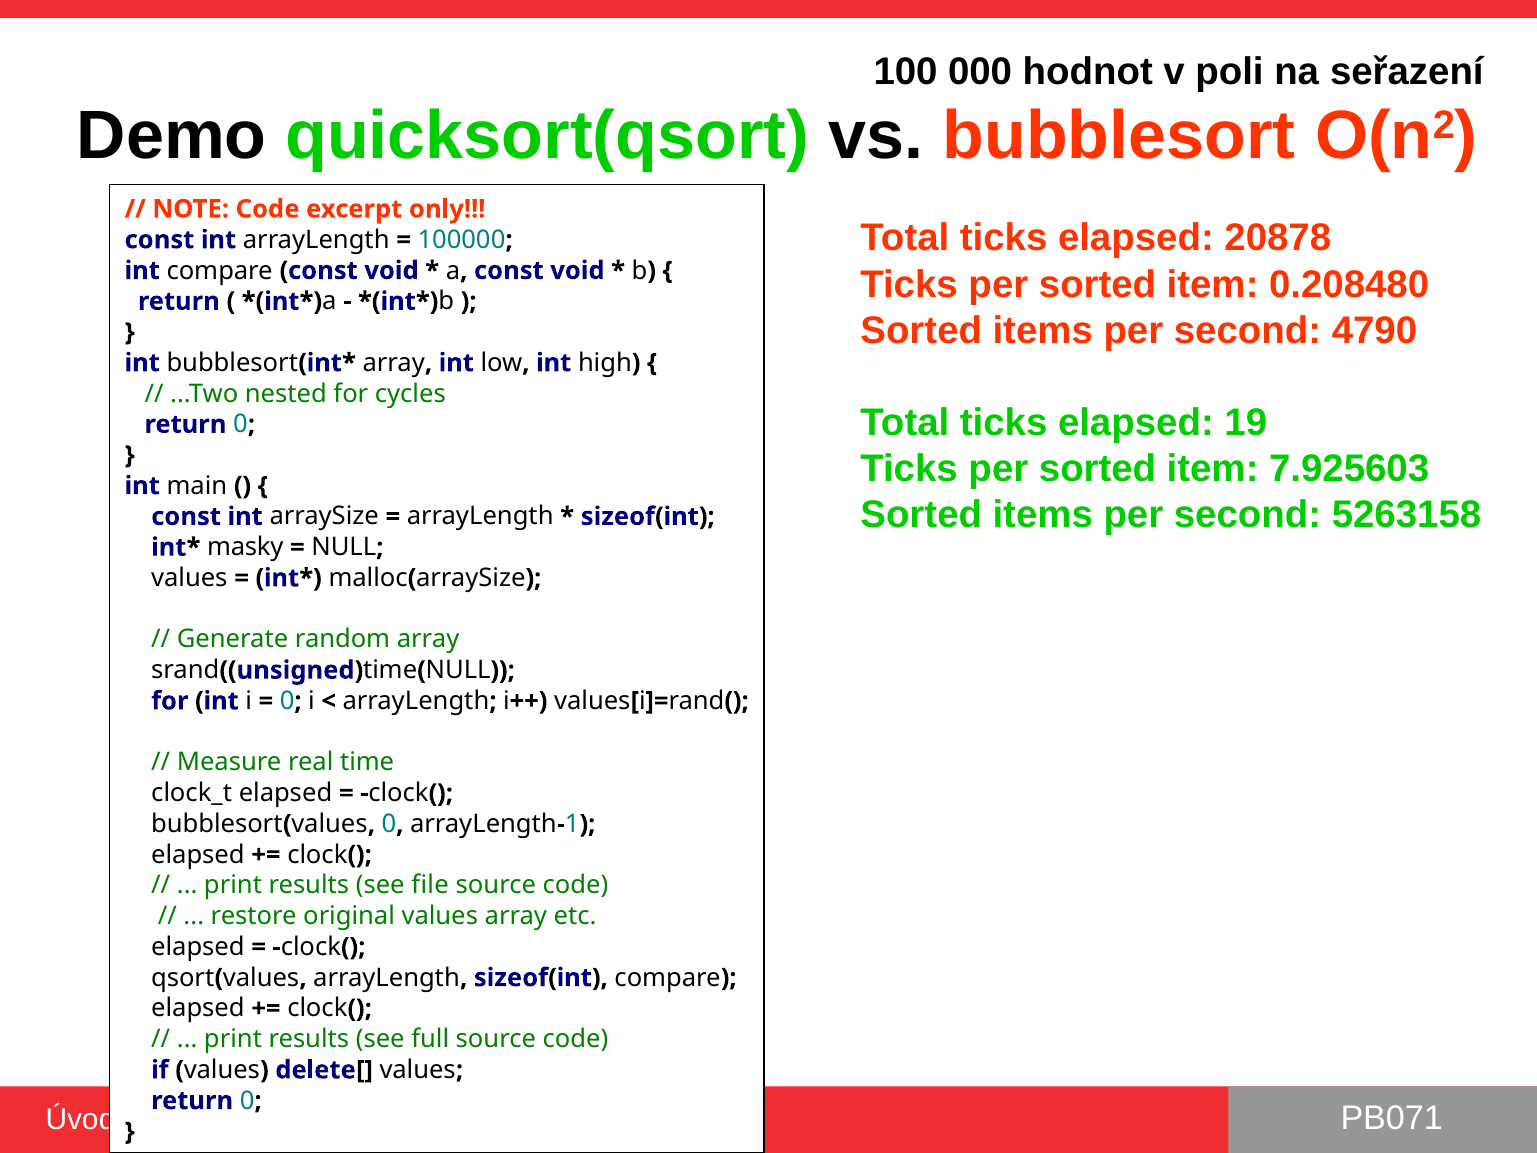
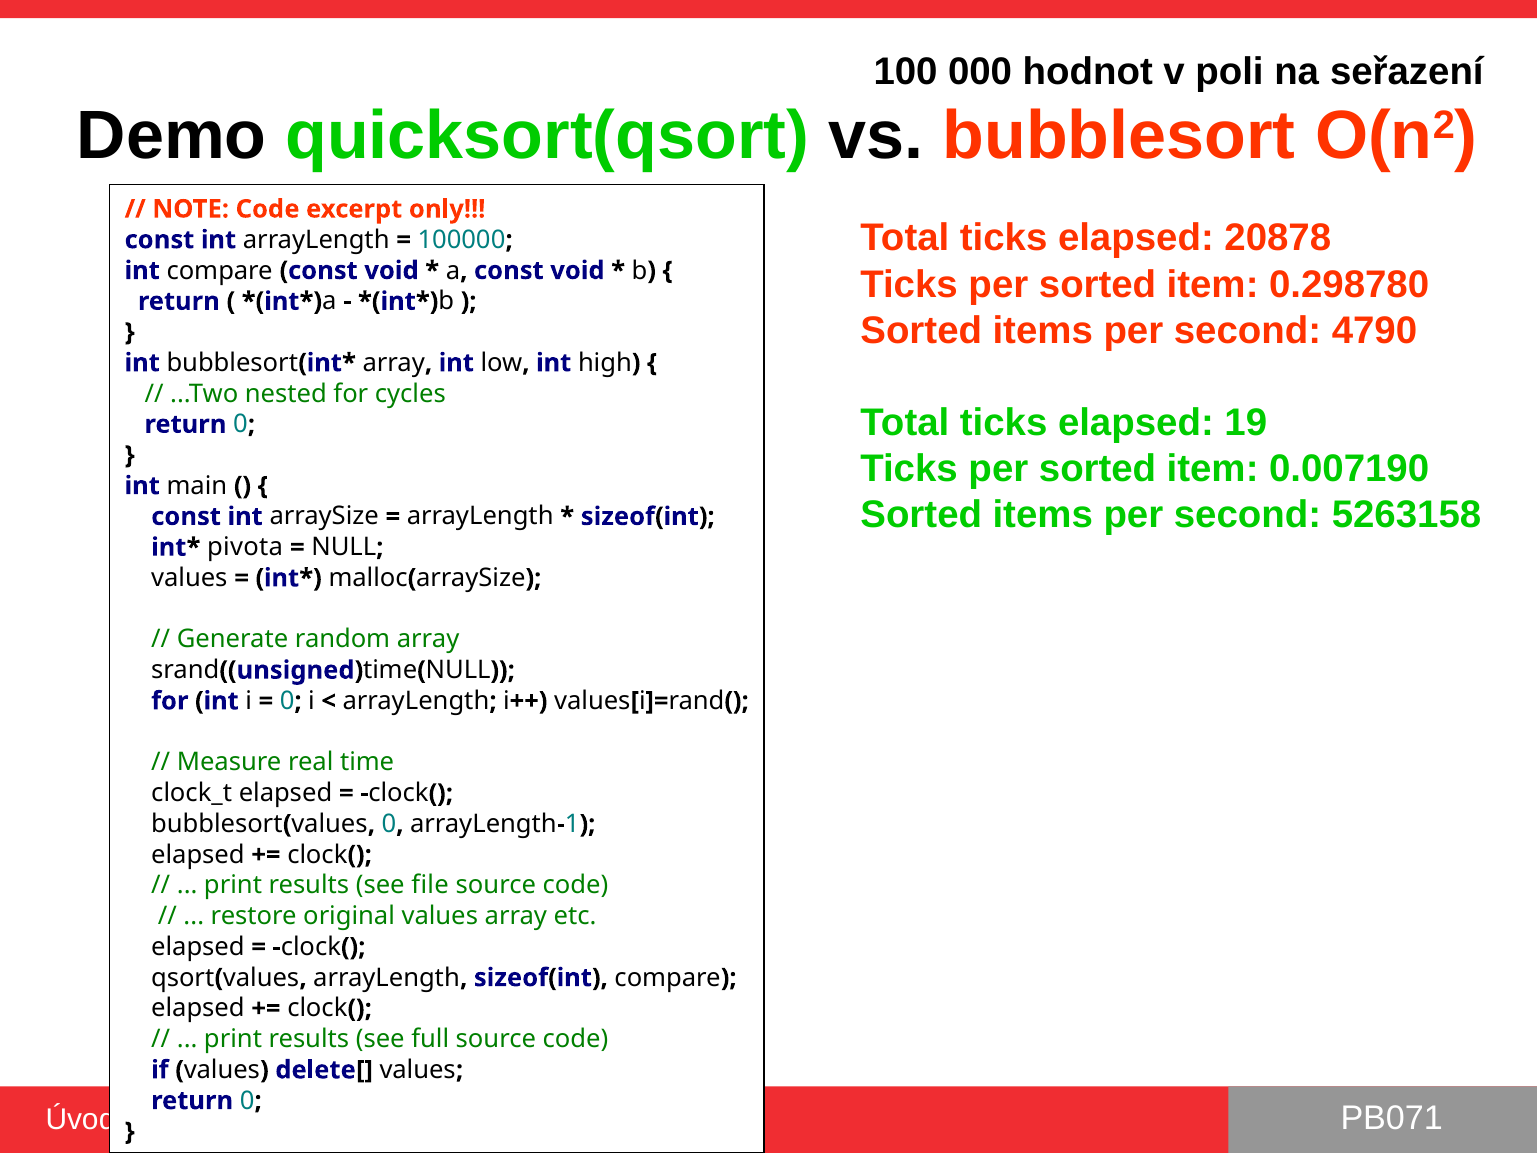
0.208480: 0.208480 -> 0.298780 (1349, 284)
7.925603: 7.925603 -> 0.007190 (1349, 469)
masky: masky -> pivota (245, 547)
